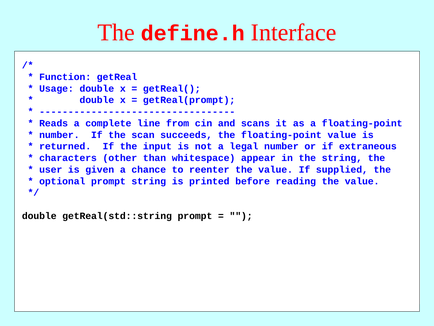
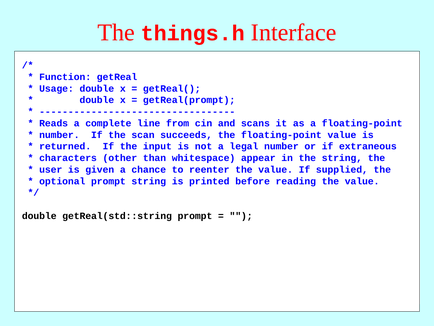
define.h: define.h -> things.h (193, 33)
